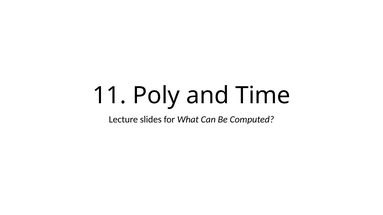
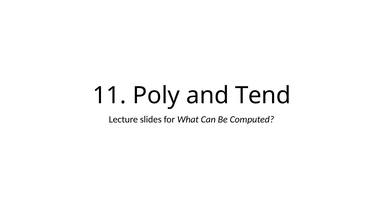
Time: Time -> Tend (263, 96)
